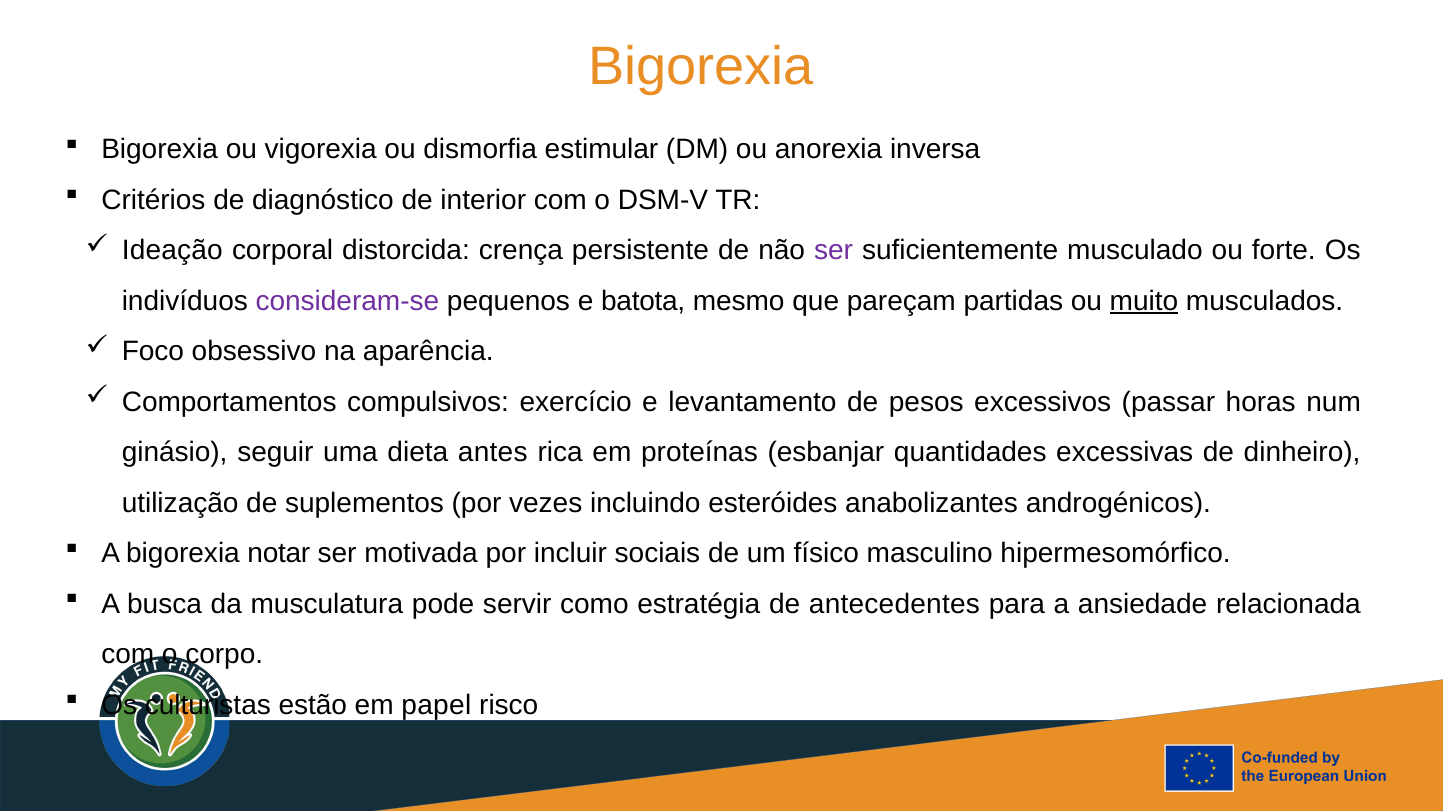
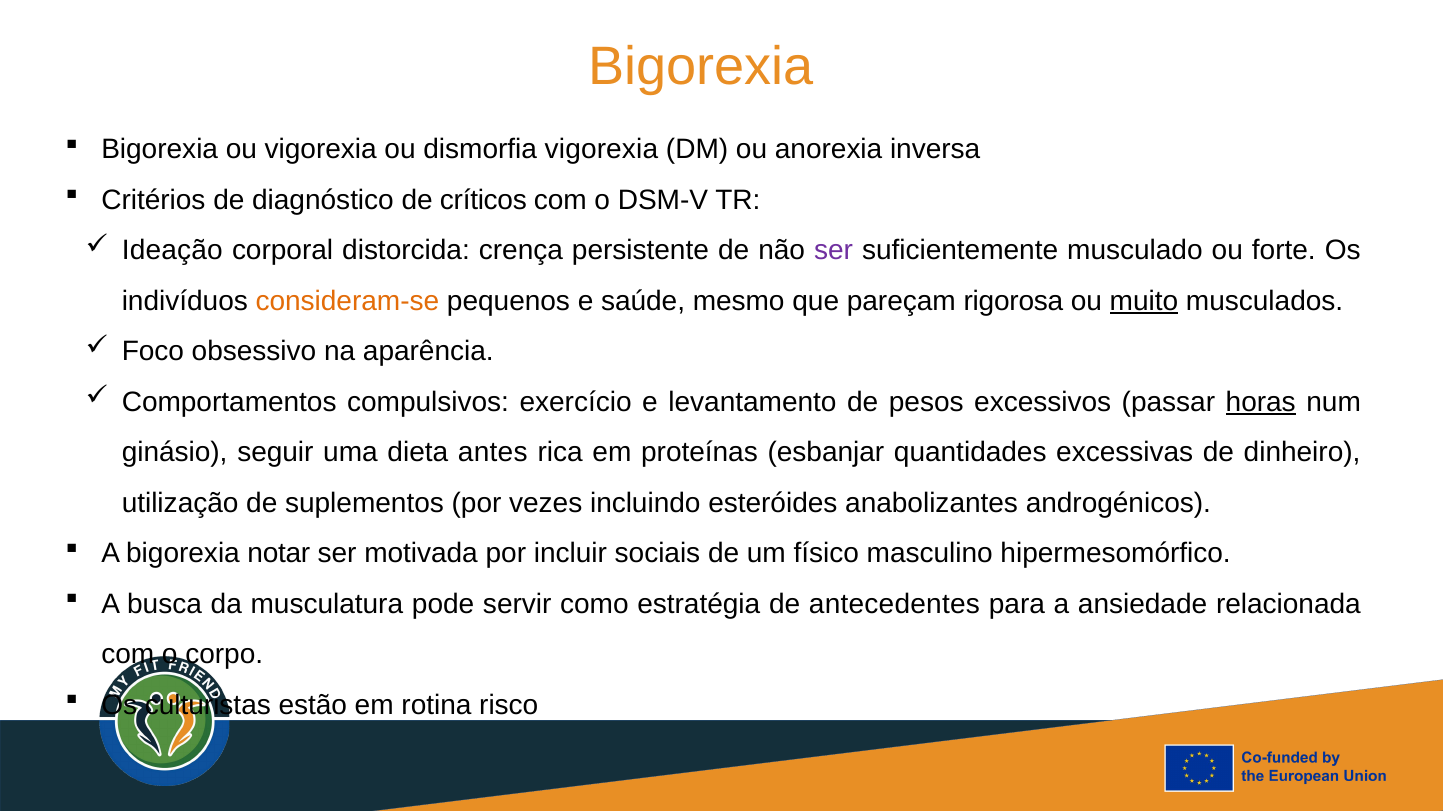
dismorfia estimular: estimular -> vigorexia (601, 150)
interior: interior -> críticos (483, 200)
consideram-se colour: purple -> orange (347, 301)
batota: batota -> saúde (643, 301)
partidas: partidas -> rigorosa (1013, 301)
horas underline: none -> present (1261, 402)
papel: papel -> rotina (437, 705)
